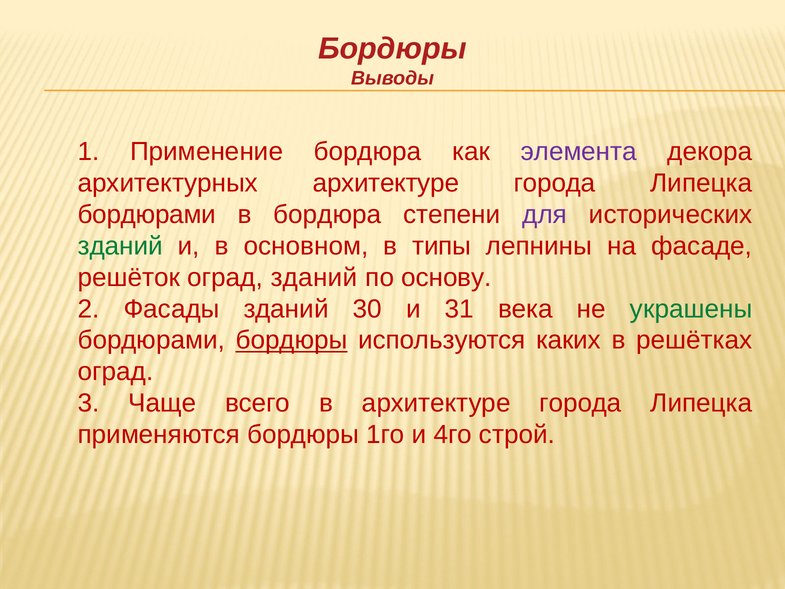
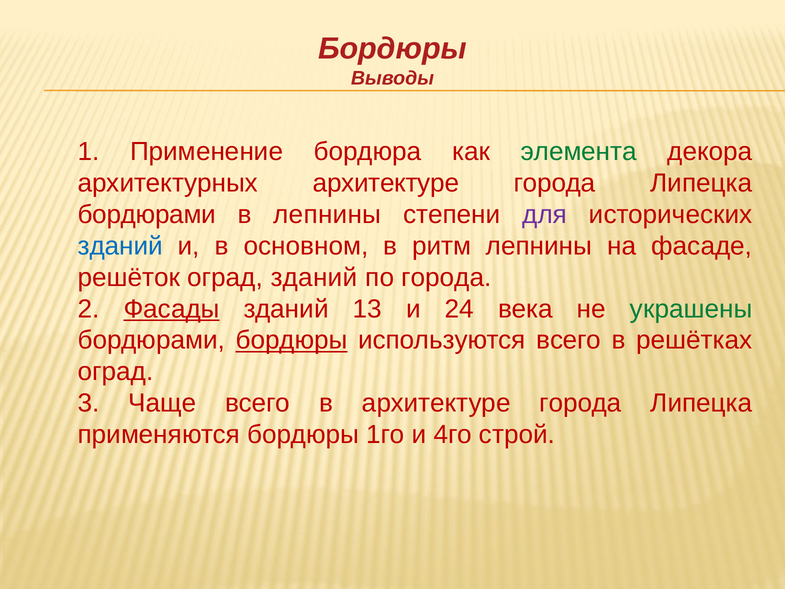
элемента colour: purple -> green (579, 152)
в бордюра: бордюра -> лепнины (327, 215)
зданий colour: green -> blue (120, 246)
типы: типы -> ритм (442, 246)
по основу: основу -> города (446, 277)
Фасады underline: none -> present (172, 309)
30: 30 -> 13 (367, 309)
31: 31 -> 24 (459, 309)
используются каких: каких -> всего (569, 340)
